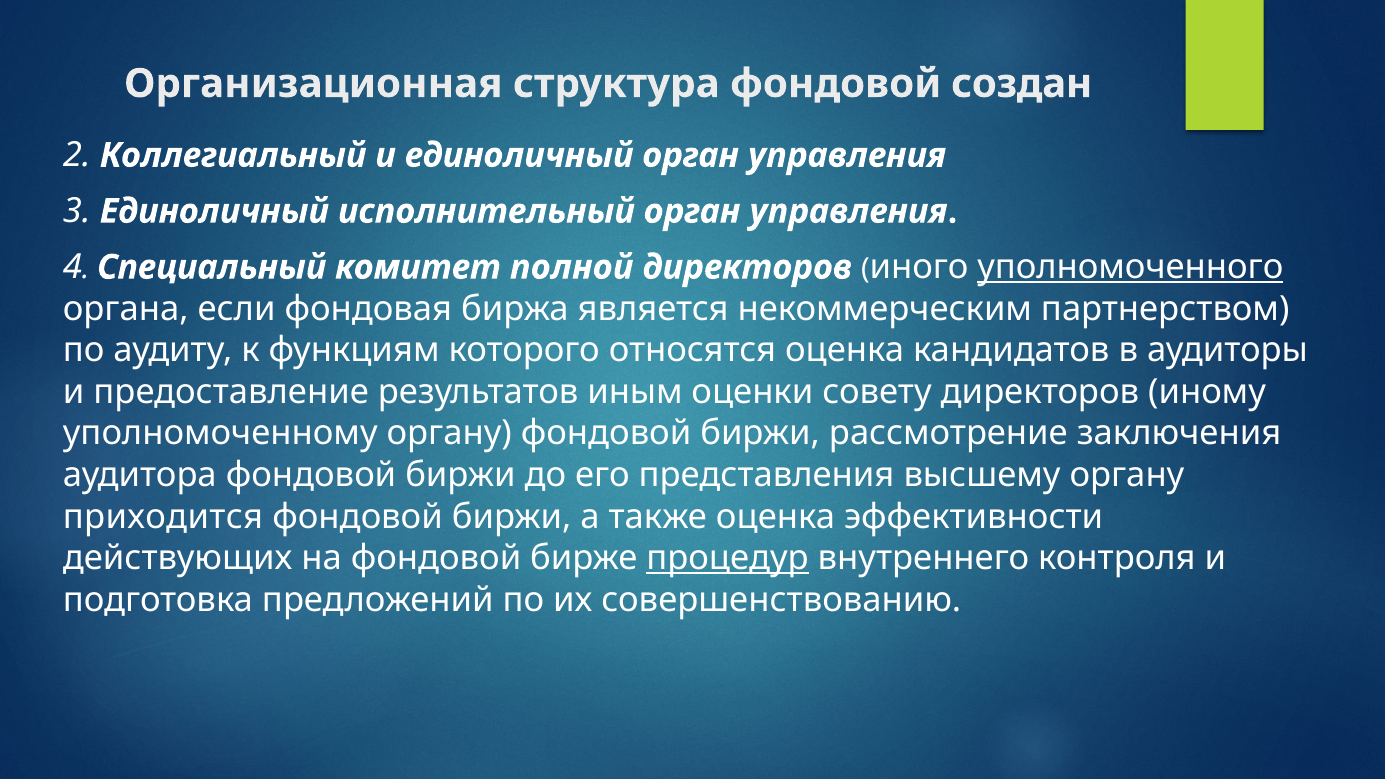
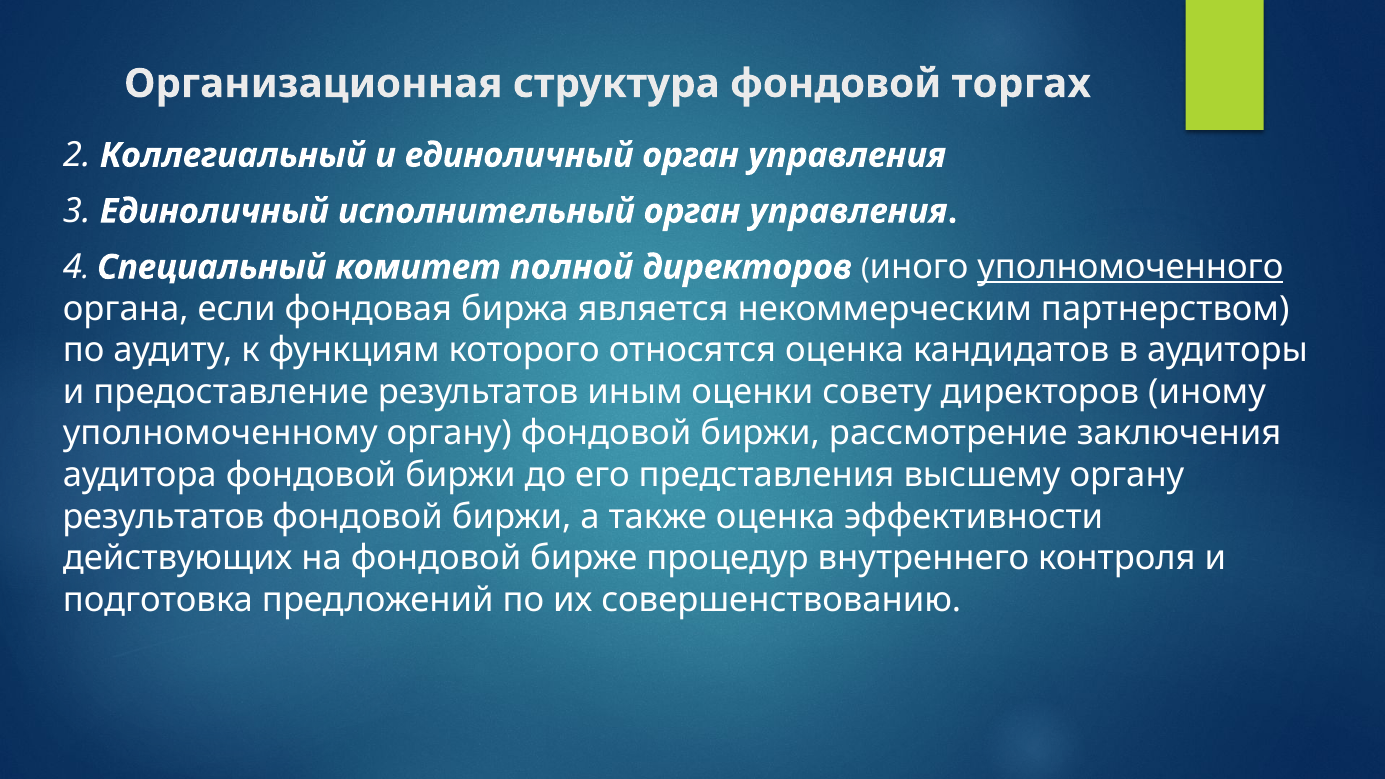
создан: создан -> торгах (1021, 84)
приходится: приходится -> результатов (163, 517)
процедур underline: present -> none (728, 558)
